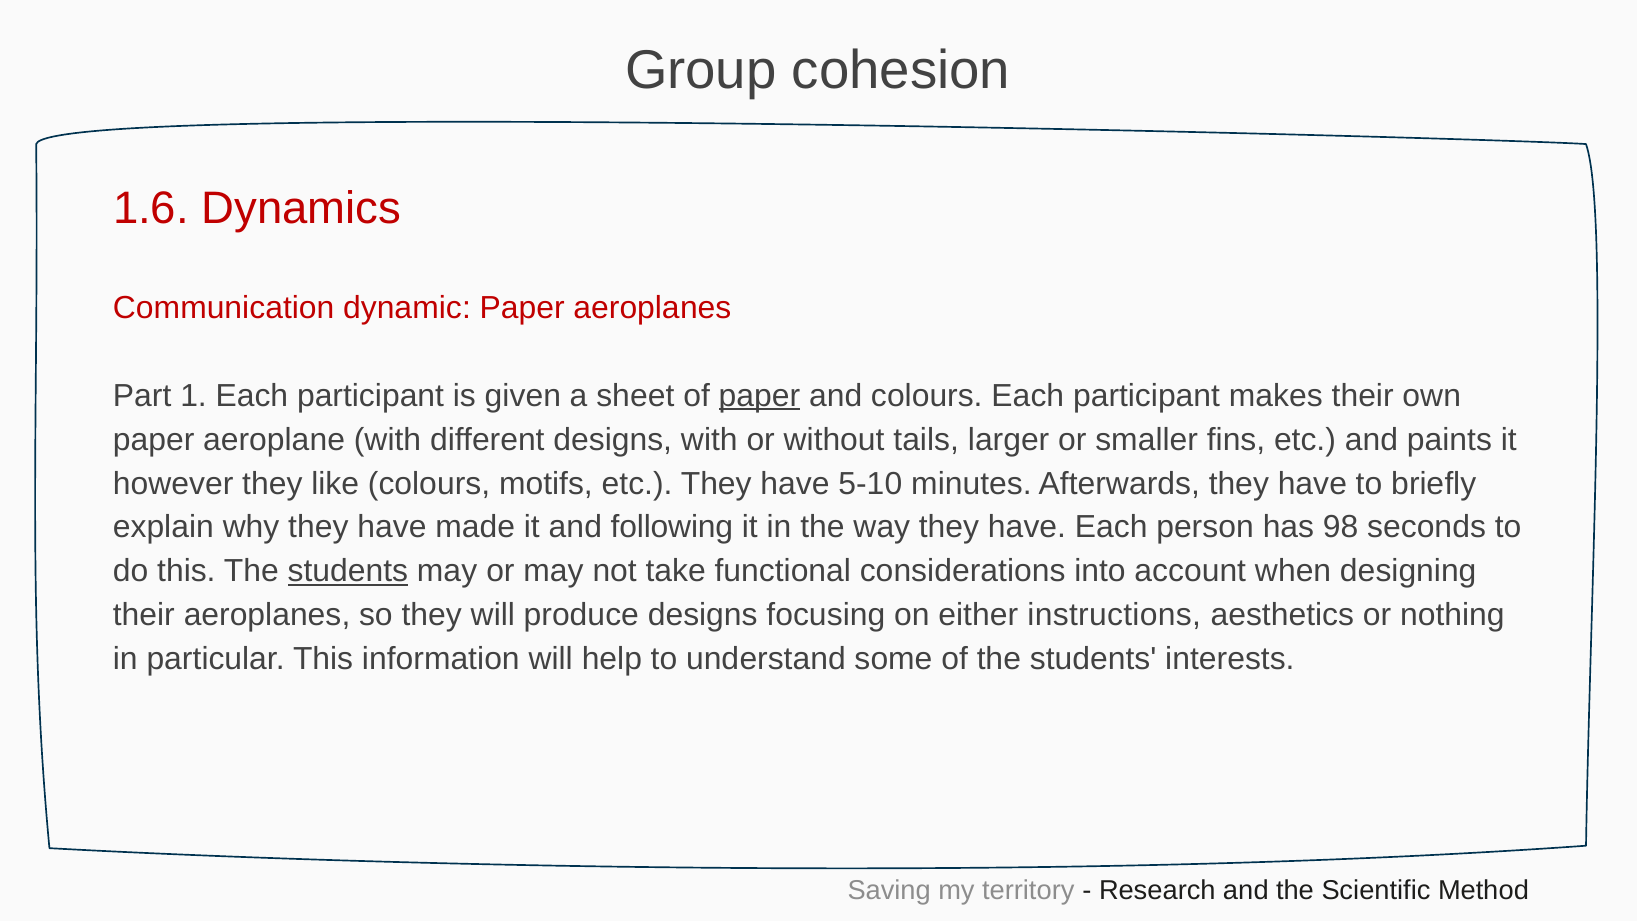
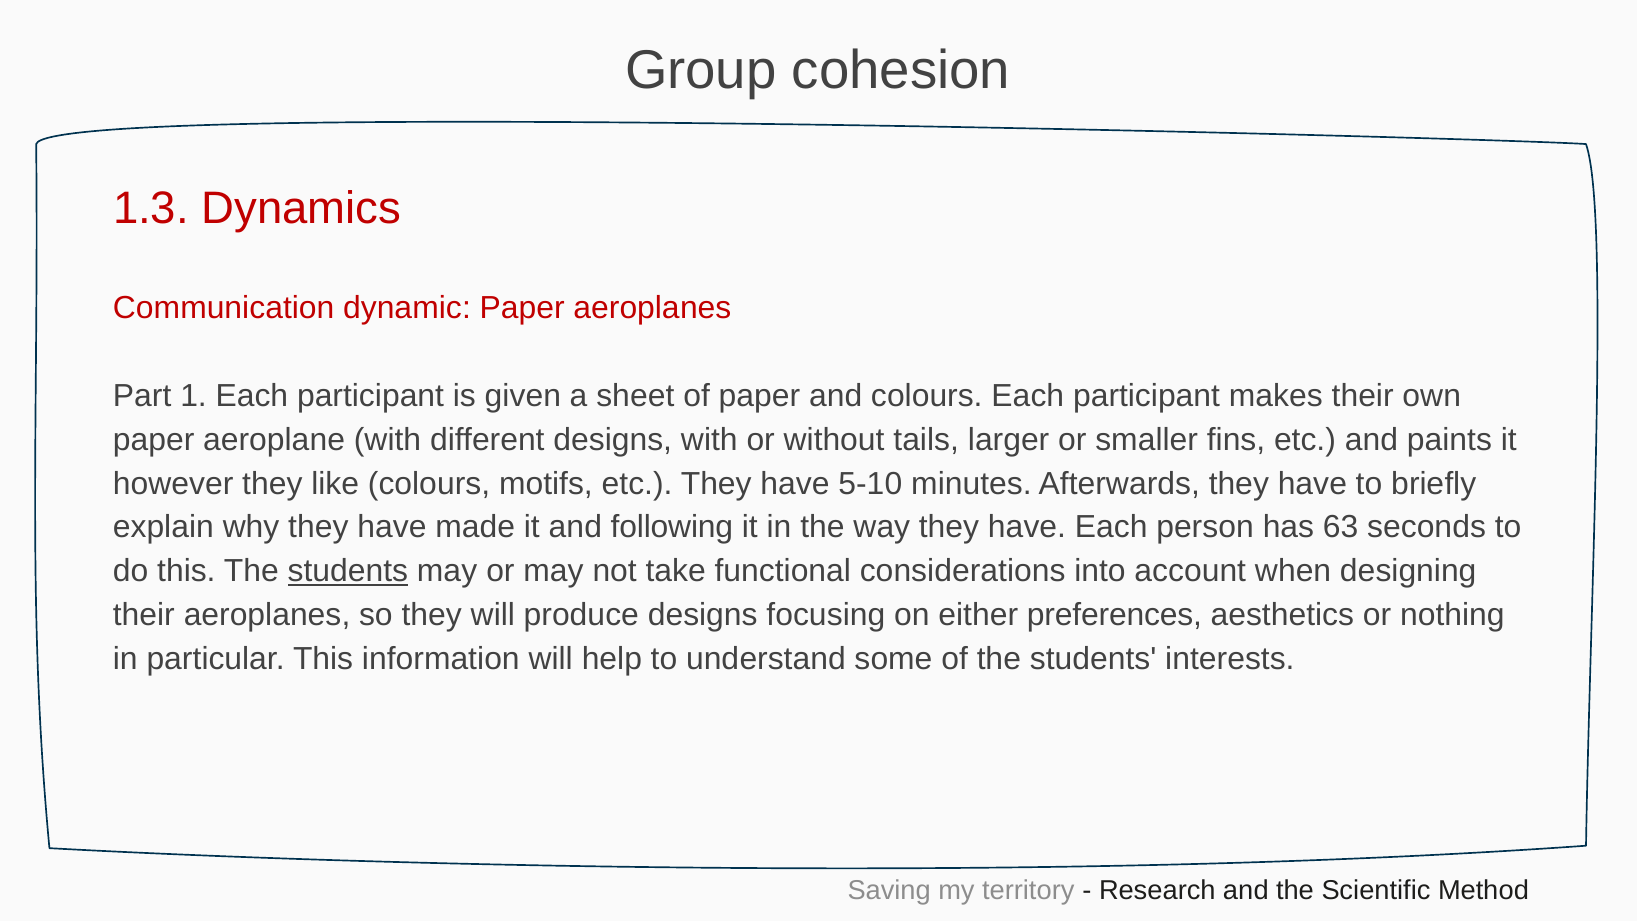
1.6: 1.6 -> 1.3 (151, 208)
paper underline: present -> none (759, 396)
98: 98 -> 63 (1341, 527)
instructions: instructions -> preferences (1114, 615)
